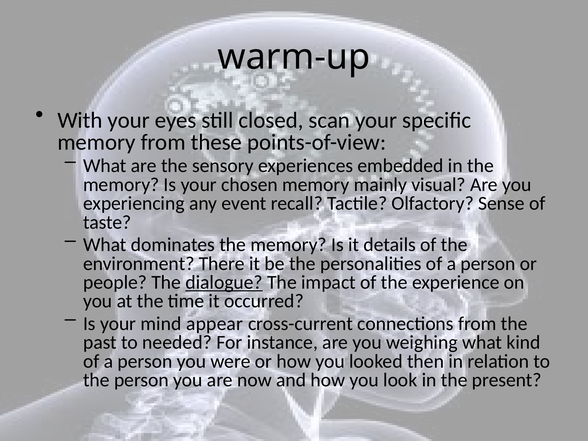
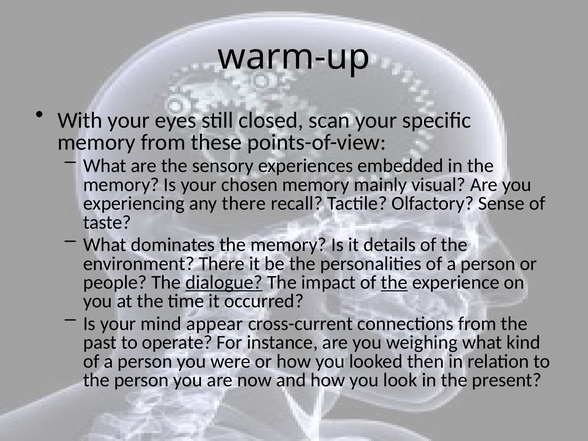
any event: event -> there (244, 203)
the underline: none -> present (394, 282)
needed: needed -> operate (177, 342)
